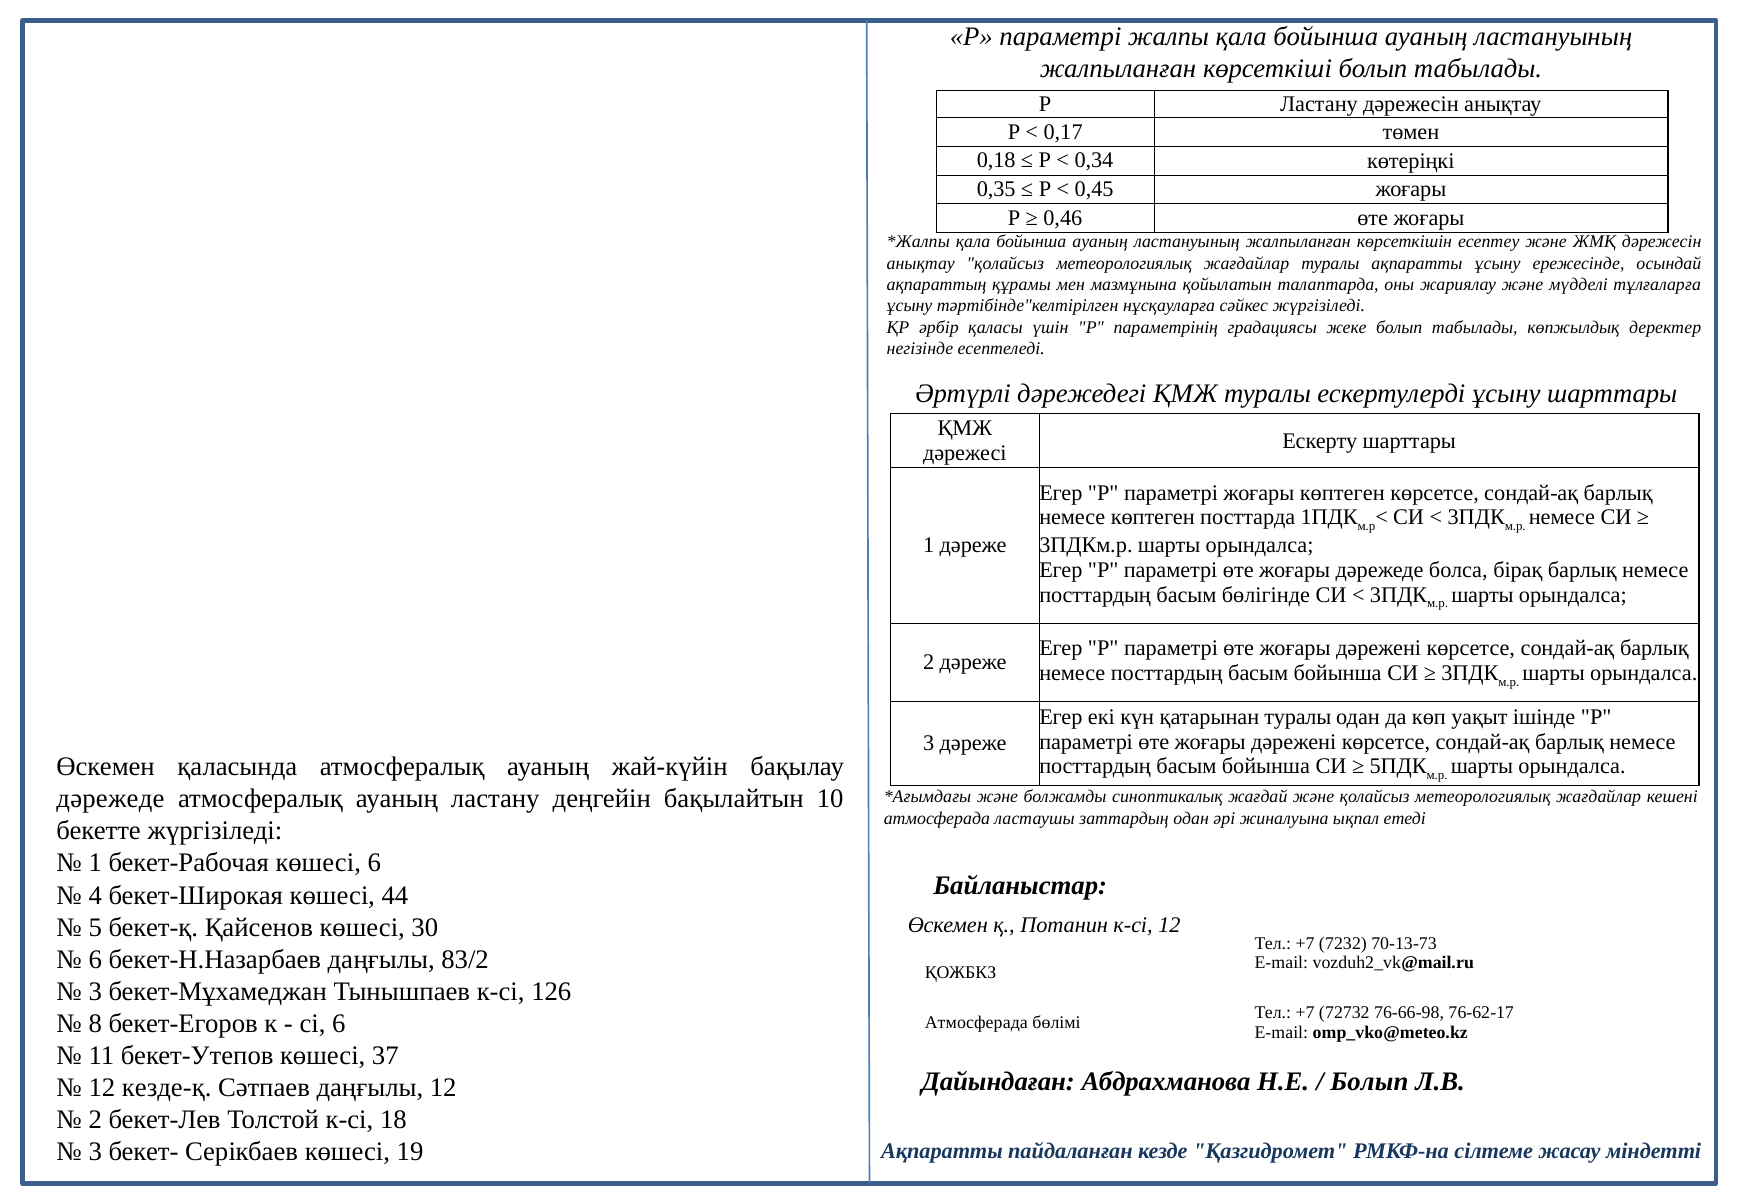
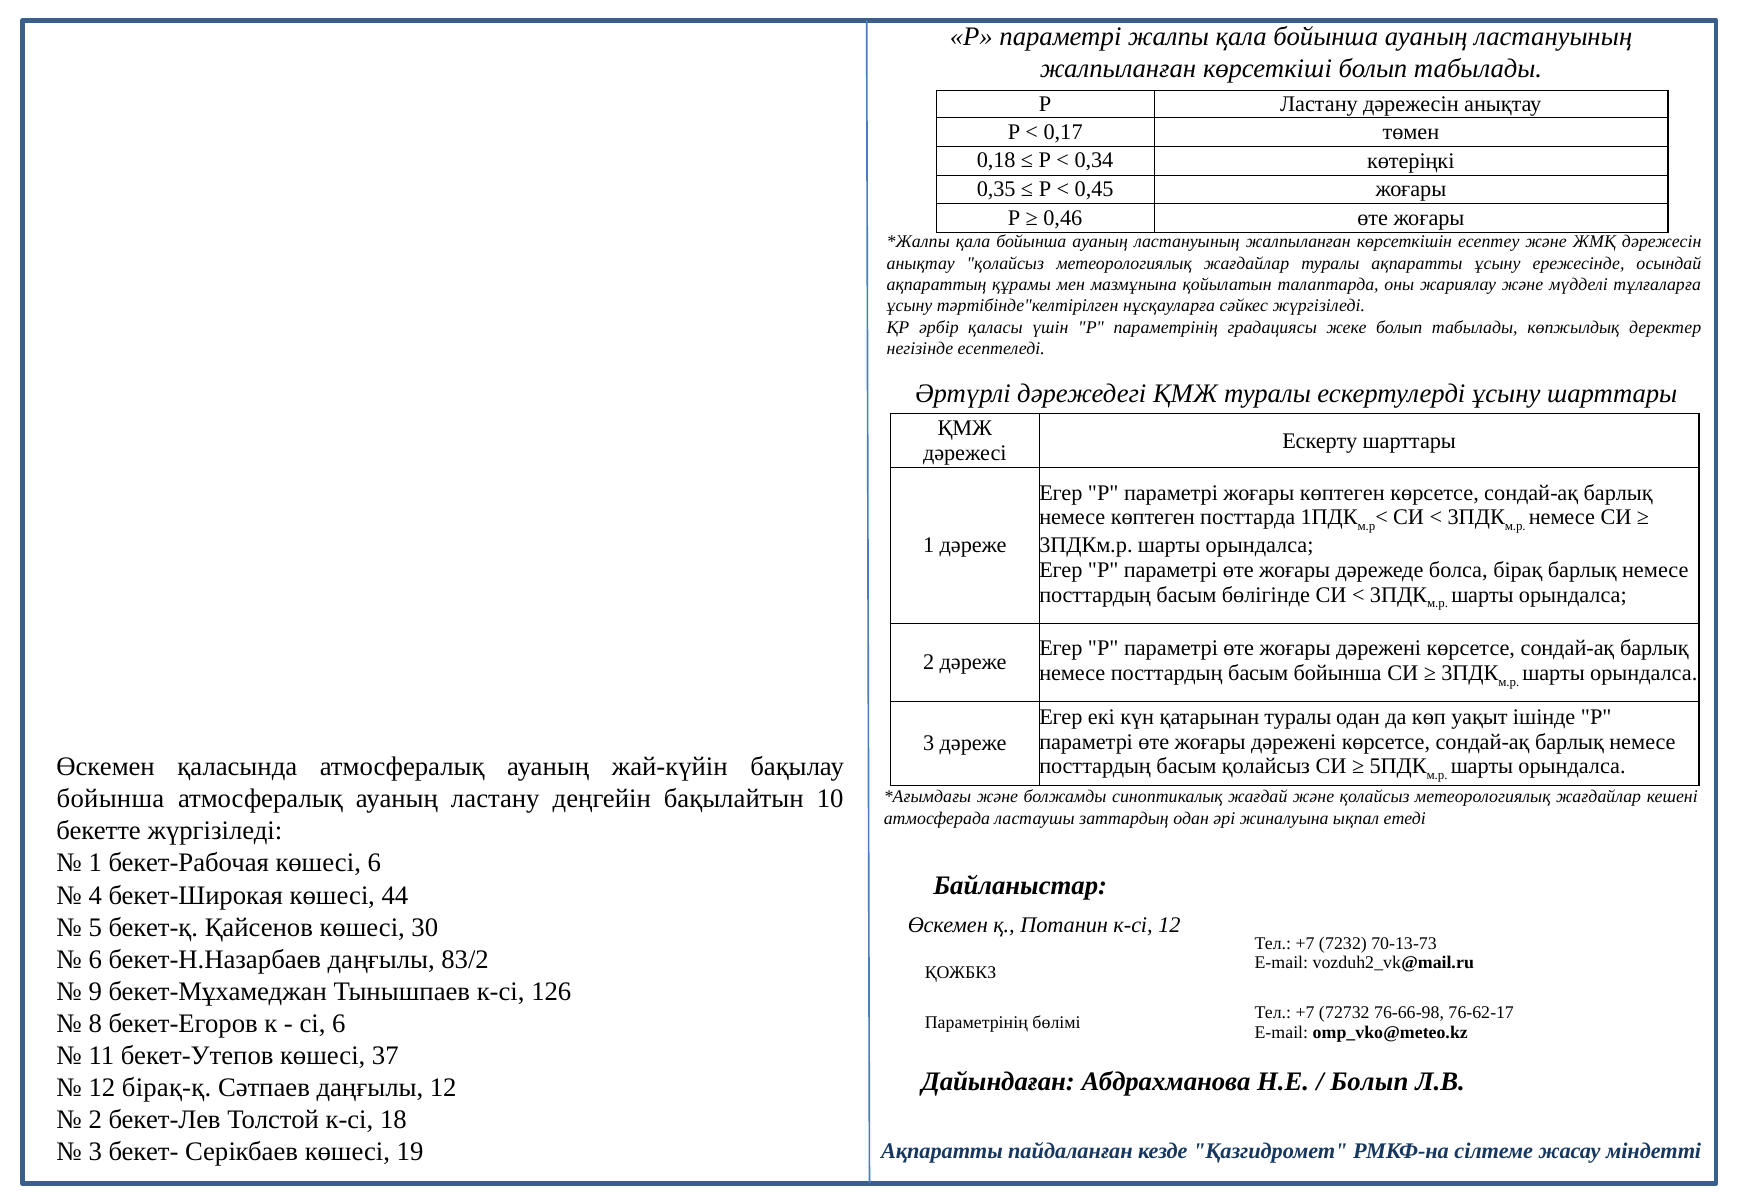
бойынша: бойынша -> қолайсыз (1266, 766)
дәрежеде: дәрежеде -> бойынша (110, 799)
3: 3 -> 9 (95, 991)
Атмосферада: Атмосферада -> Параметрінің (976, 1023)
кезде-қ: кезде-қ -> бірақ-қ (167, 1088)
